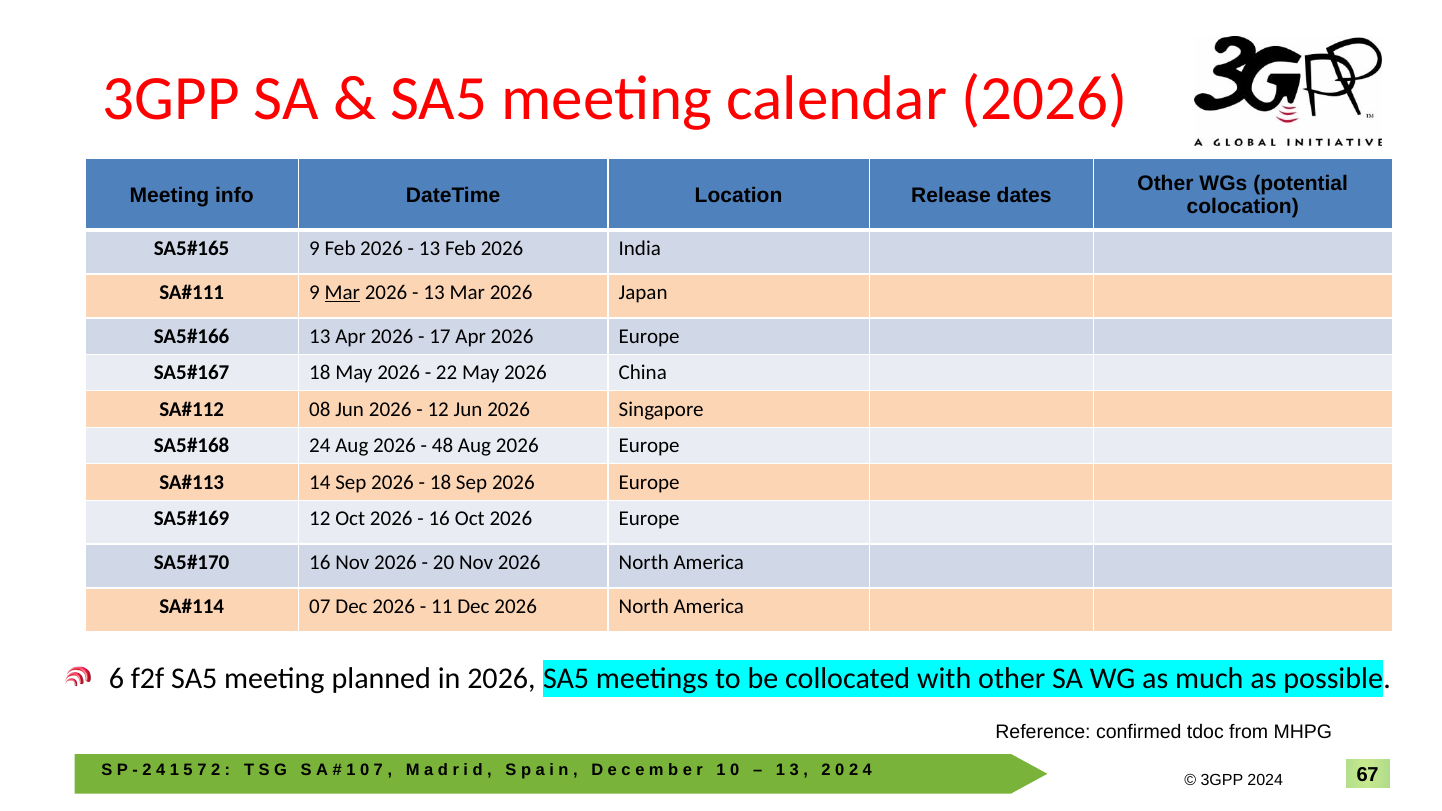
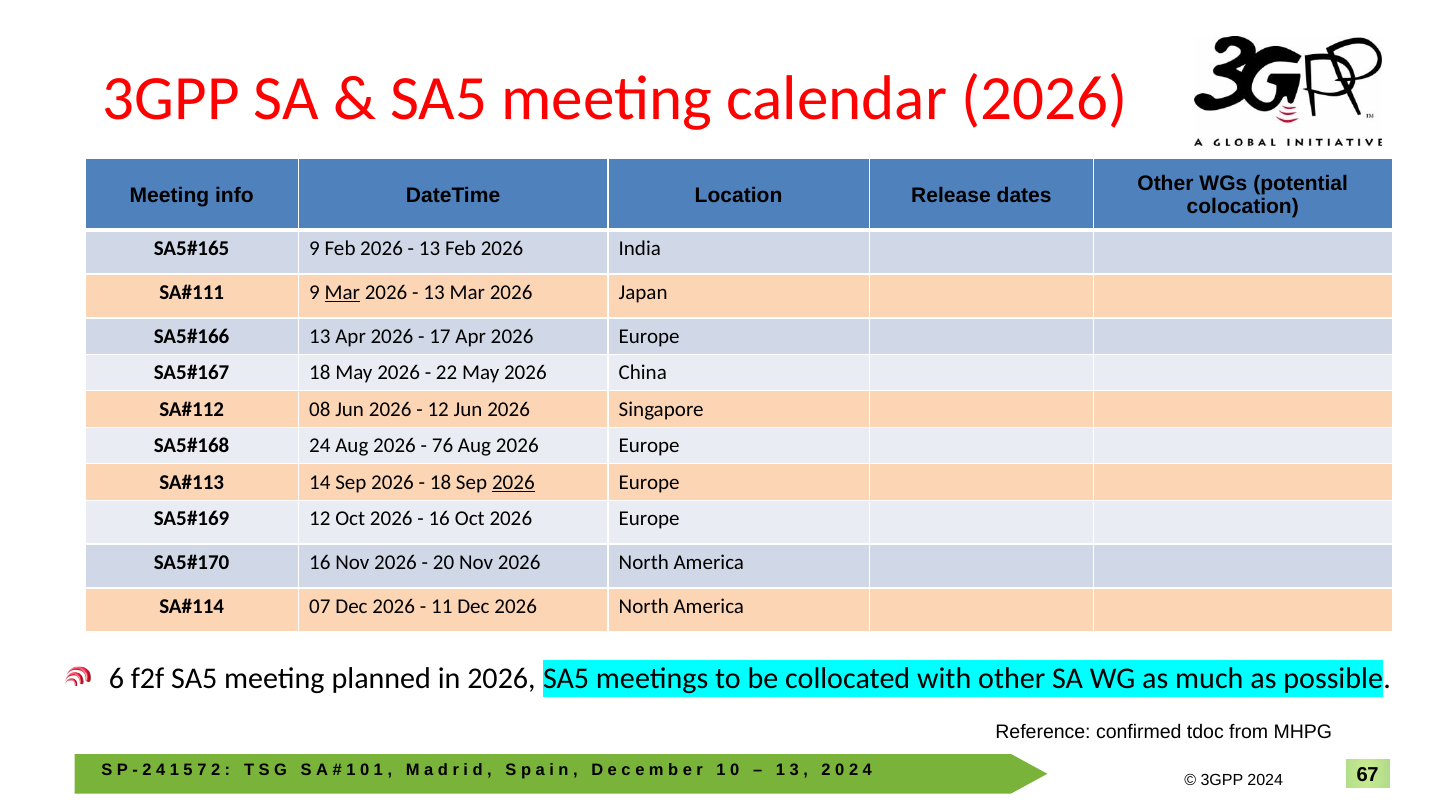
48: 48 -> 76 (443, 446)
2026 underline: none -> present (513, 482)
7: 7 -> 1 (378, 770)
